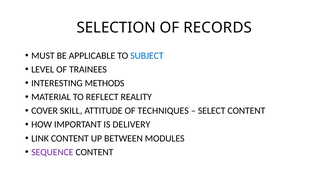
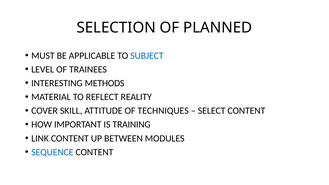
RECORDS: RECORDS -> PLANNED (218, 28)
DELIVERY: DELIVERY -> TRAINING (131, 125)
SEQUENCE colour: purple -> blue (52, 152)
